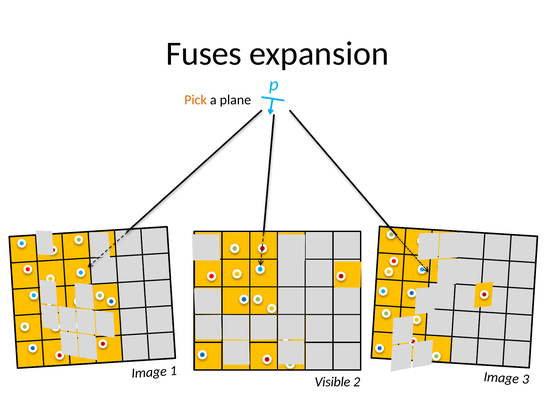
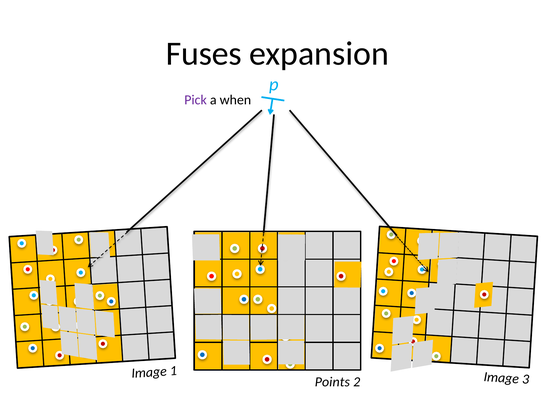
Pick colour: orange -> purple (196, 100)
plane: plane -> when (235, 100)
Visible: Visible -> Points (332, 382)
